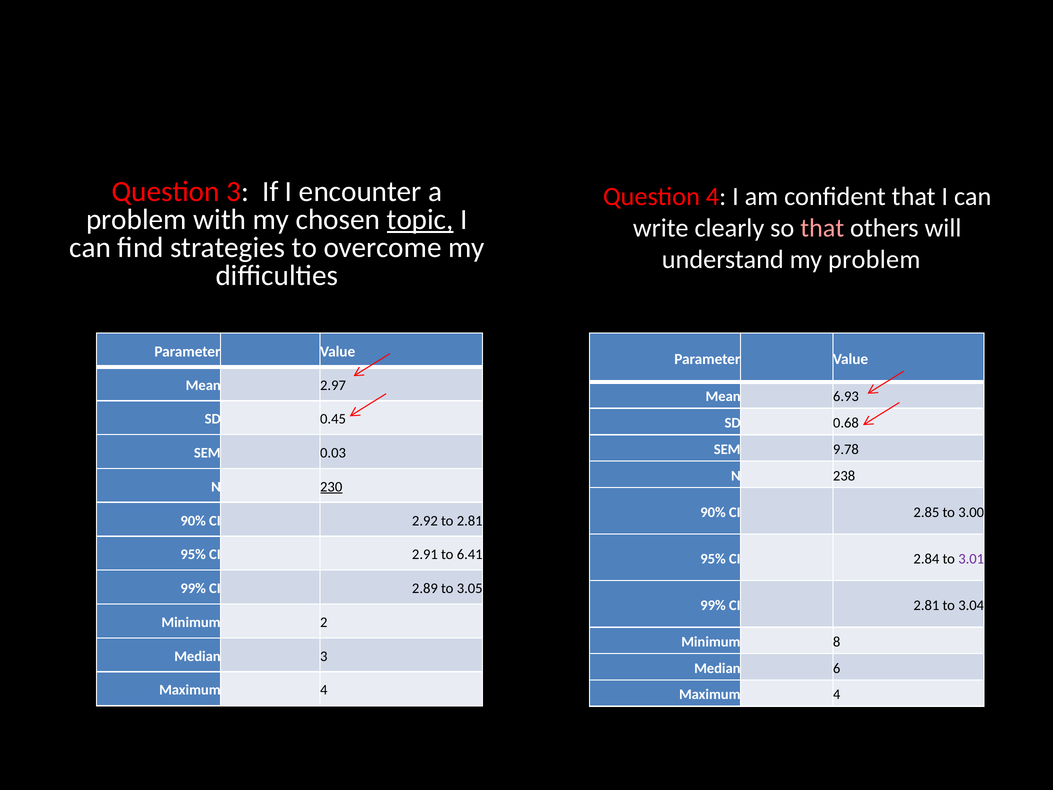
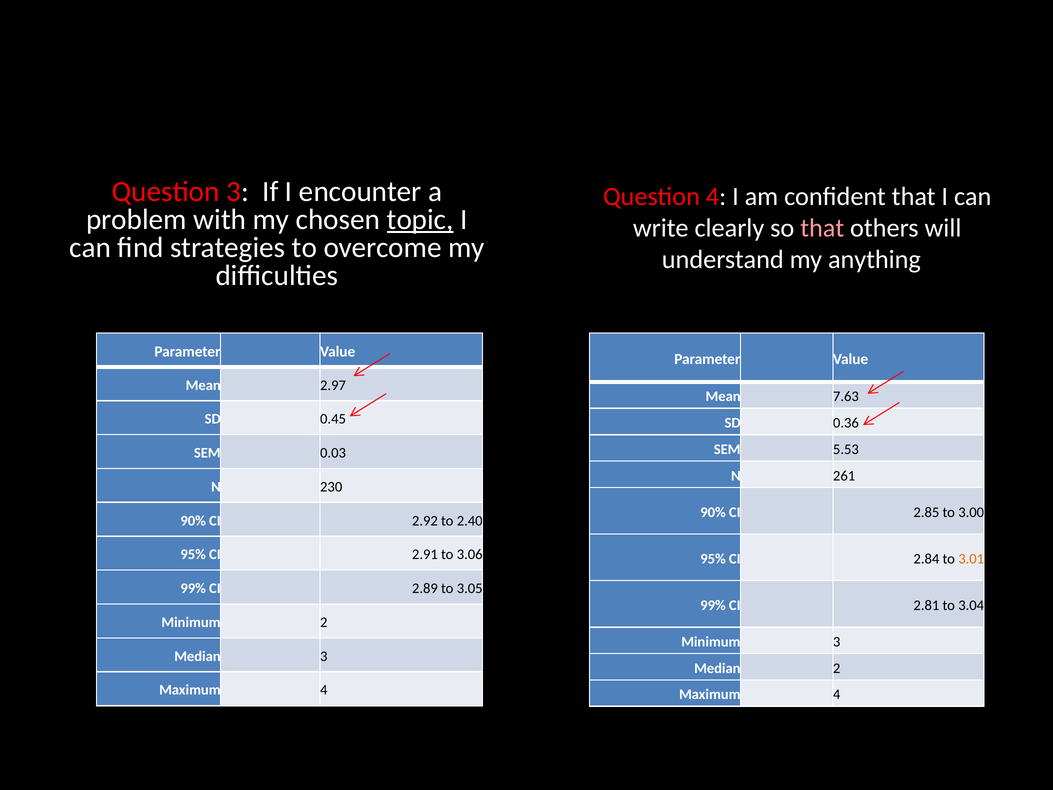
my problem: problem -> anything (874, 260)
6.93: 6.93 -> 7.63 (846, 396)
0.68: 0.68 -> 0.36 (846, 423)
9.78: 9.78 -> 5.53 (846, 449)
238: 238 -> 261 (844, 476)
230 underline: present -> none (331, 487)
to 2.81: 2.81 -> 2.40 (470, 521)
6.41: 6.41 -> 3.06 (470, 554)
3.01 colour: purple -> orange (971, 559)
Minimum 8: 8 -> 3 (837, 642)
Median 6: 6 -> 2 (837, 668)
